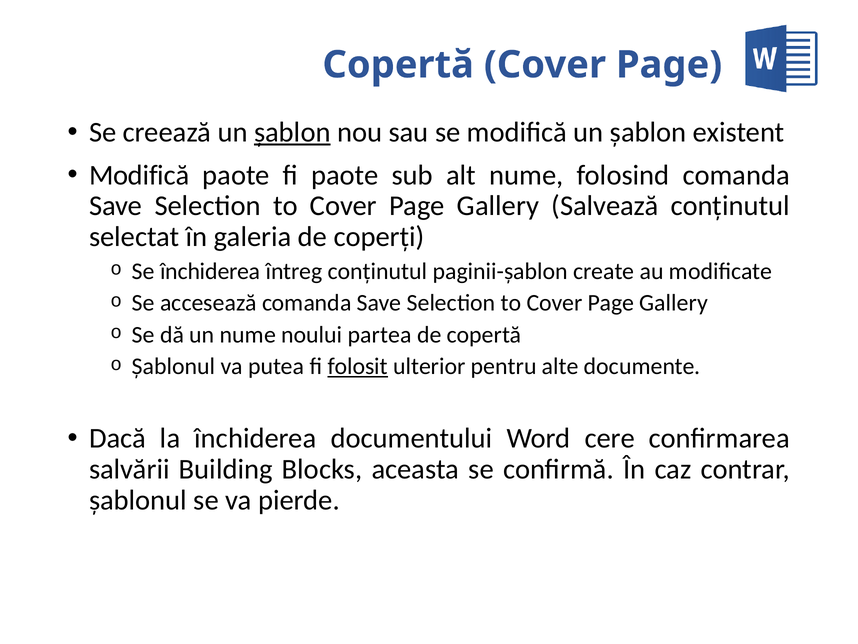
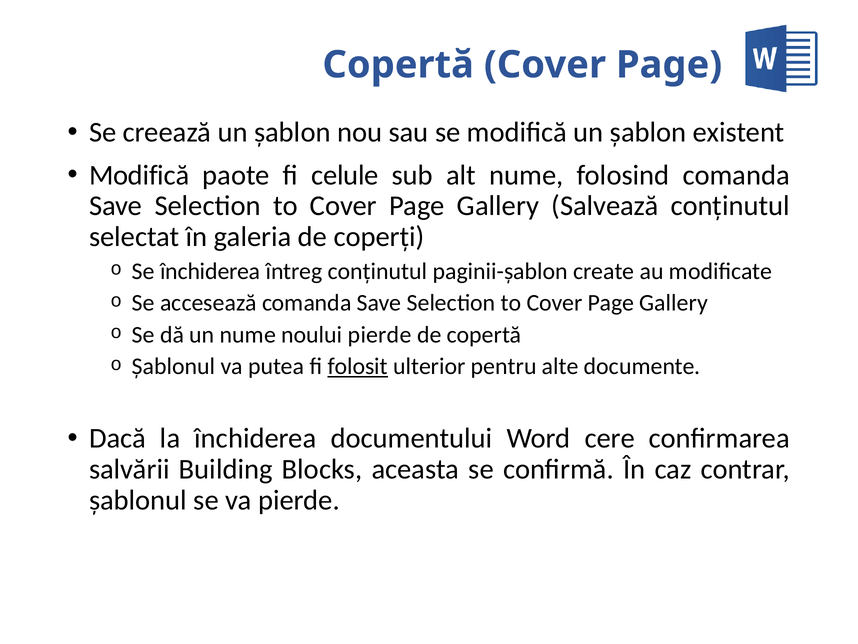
şablon underline: present -> none (292, 132)
fi paote: paote -> celule (345, 175)
noului partea: partea -> pierde (380, 334)
